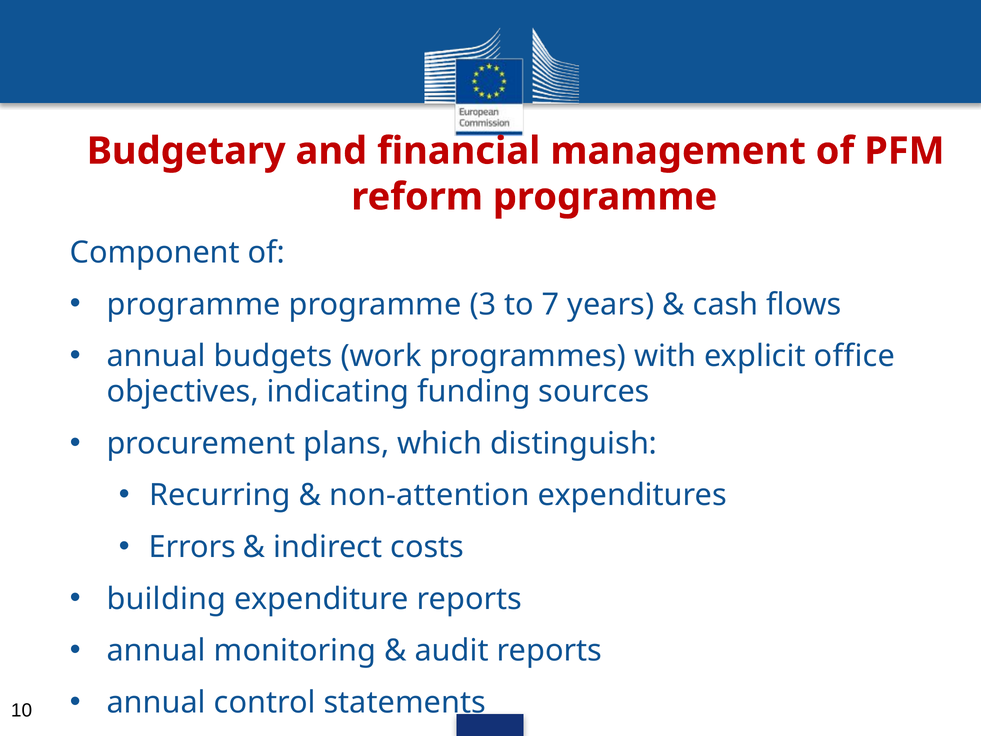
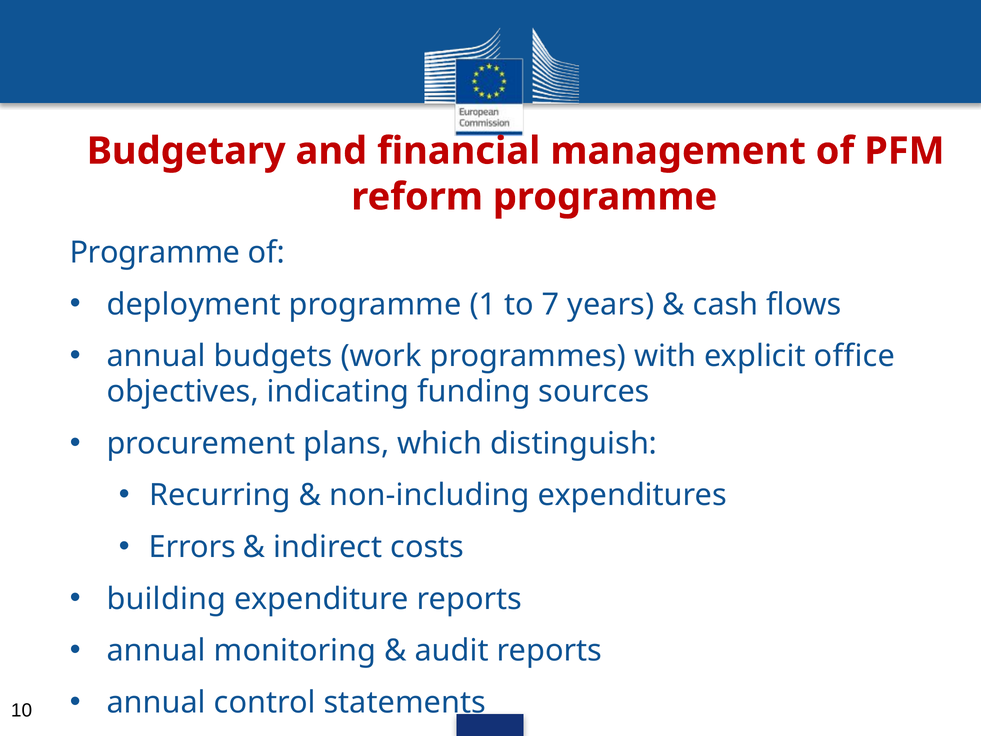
Component: Component -> Programme (155, 253)
programme: programme -> deployment (194, 304)
3: 3 -> 1 (483, 304)
non-attention: non-attention -> non-including (429, 495)
